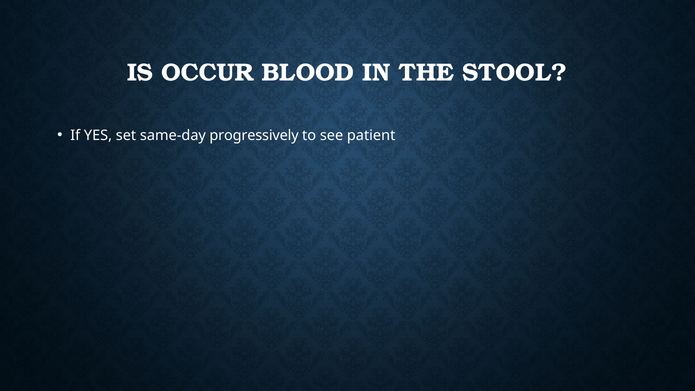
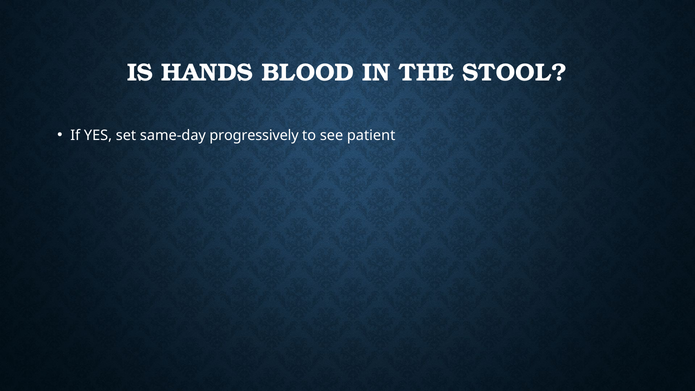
OCCUR: OCCUR -> HANDS (207, 72)
